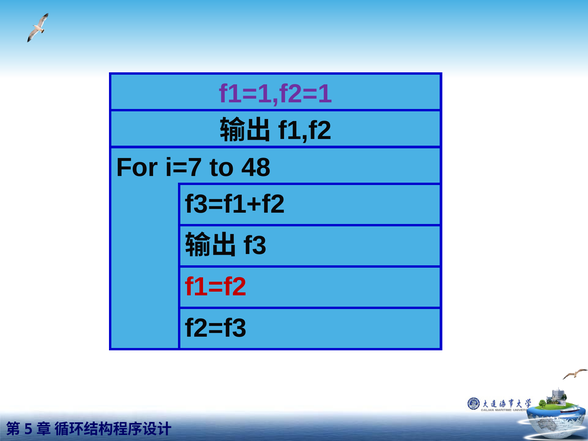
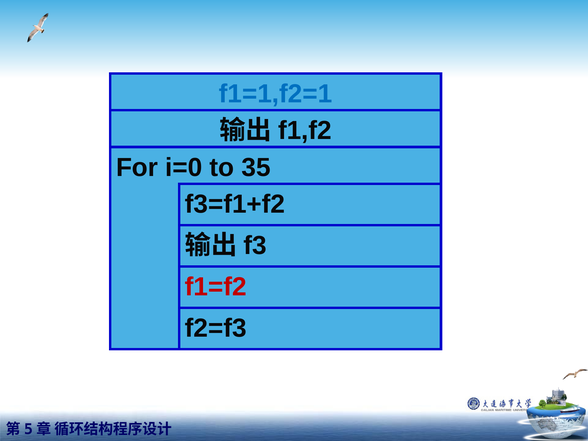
f1=1,f2=1 colour: purple -> blue (276, 94)
i=7: i=7 -> i=0 (184, 167)
48: 48 -> 35 (256, 167)
